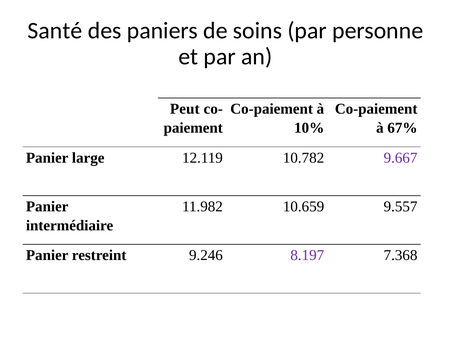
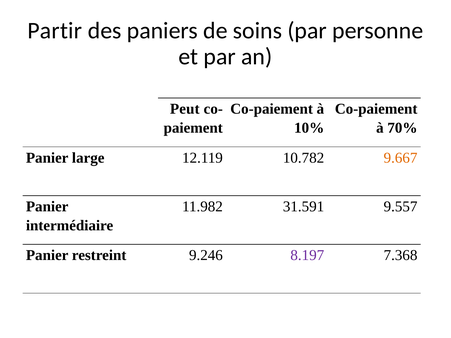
Santé: Santé -> Partir (55, 31)
67%: 67% -> 70% (402, 128)
9.667 colour: purple -> orange (401, 158)
10.659: 10.659 -> 31.591 (304, 207)
